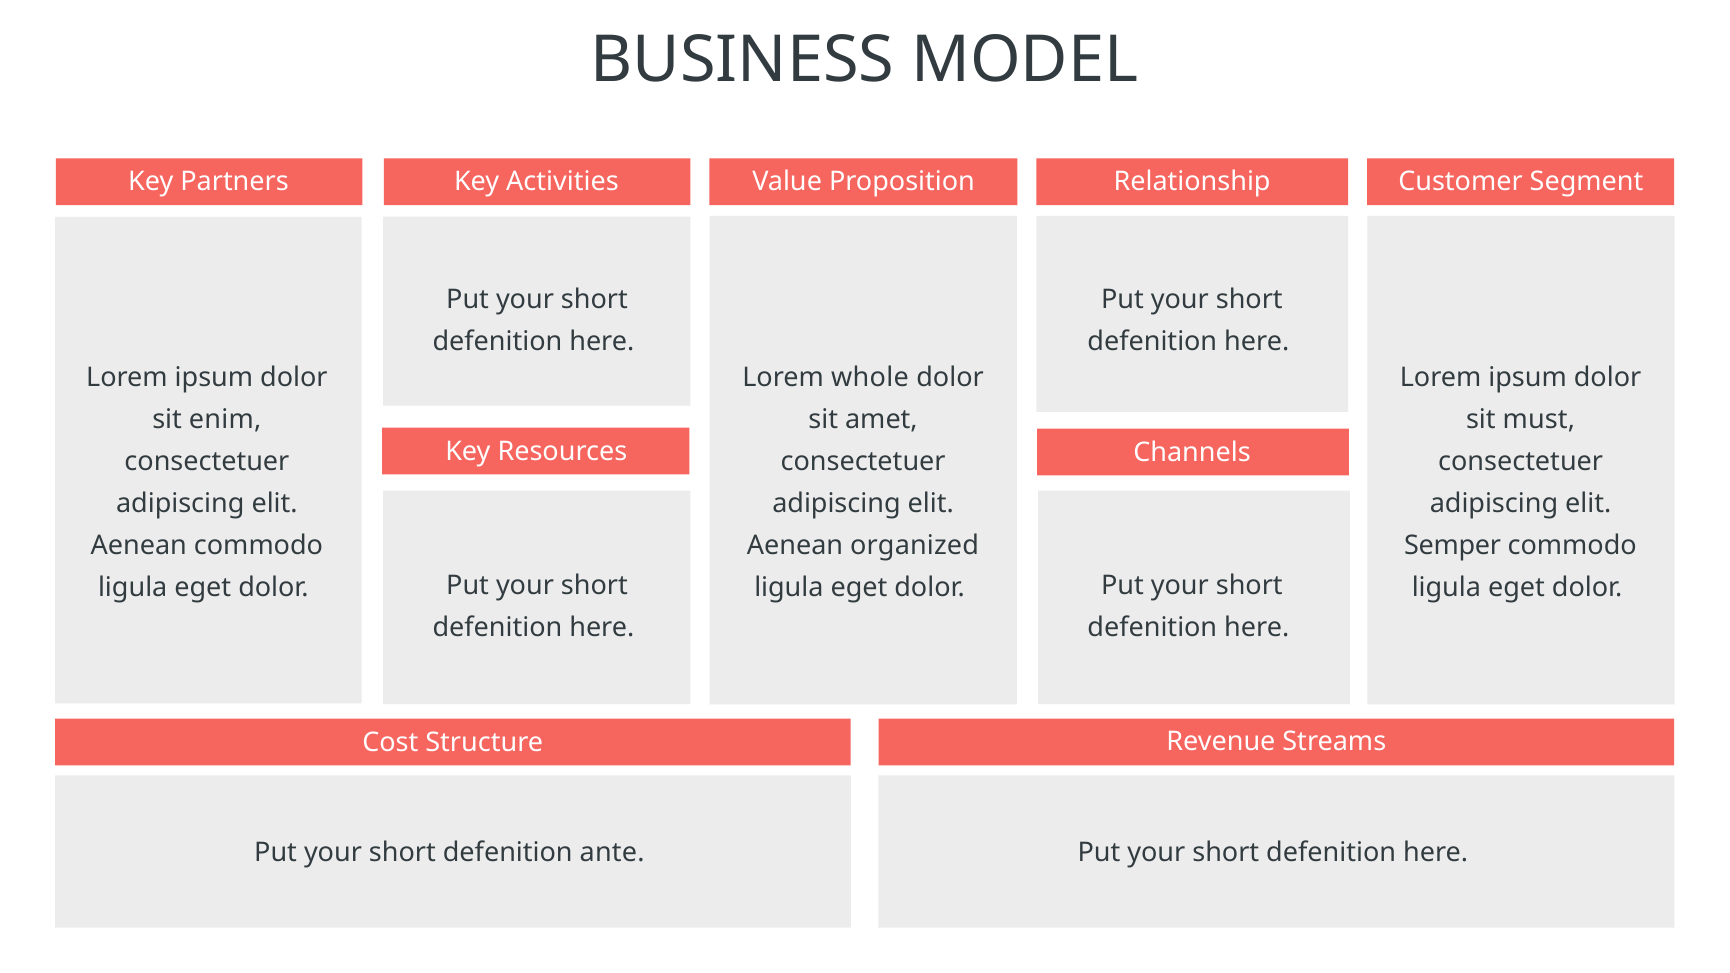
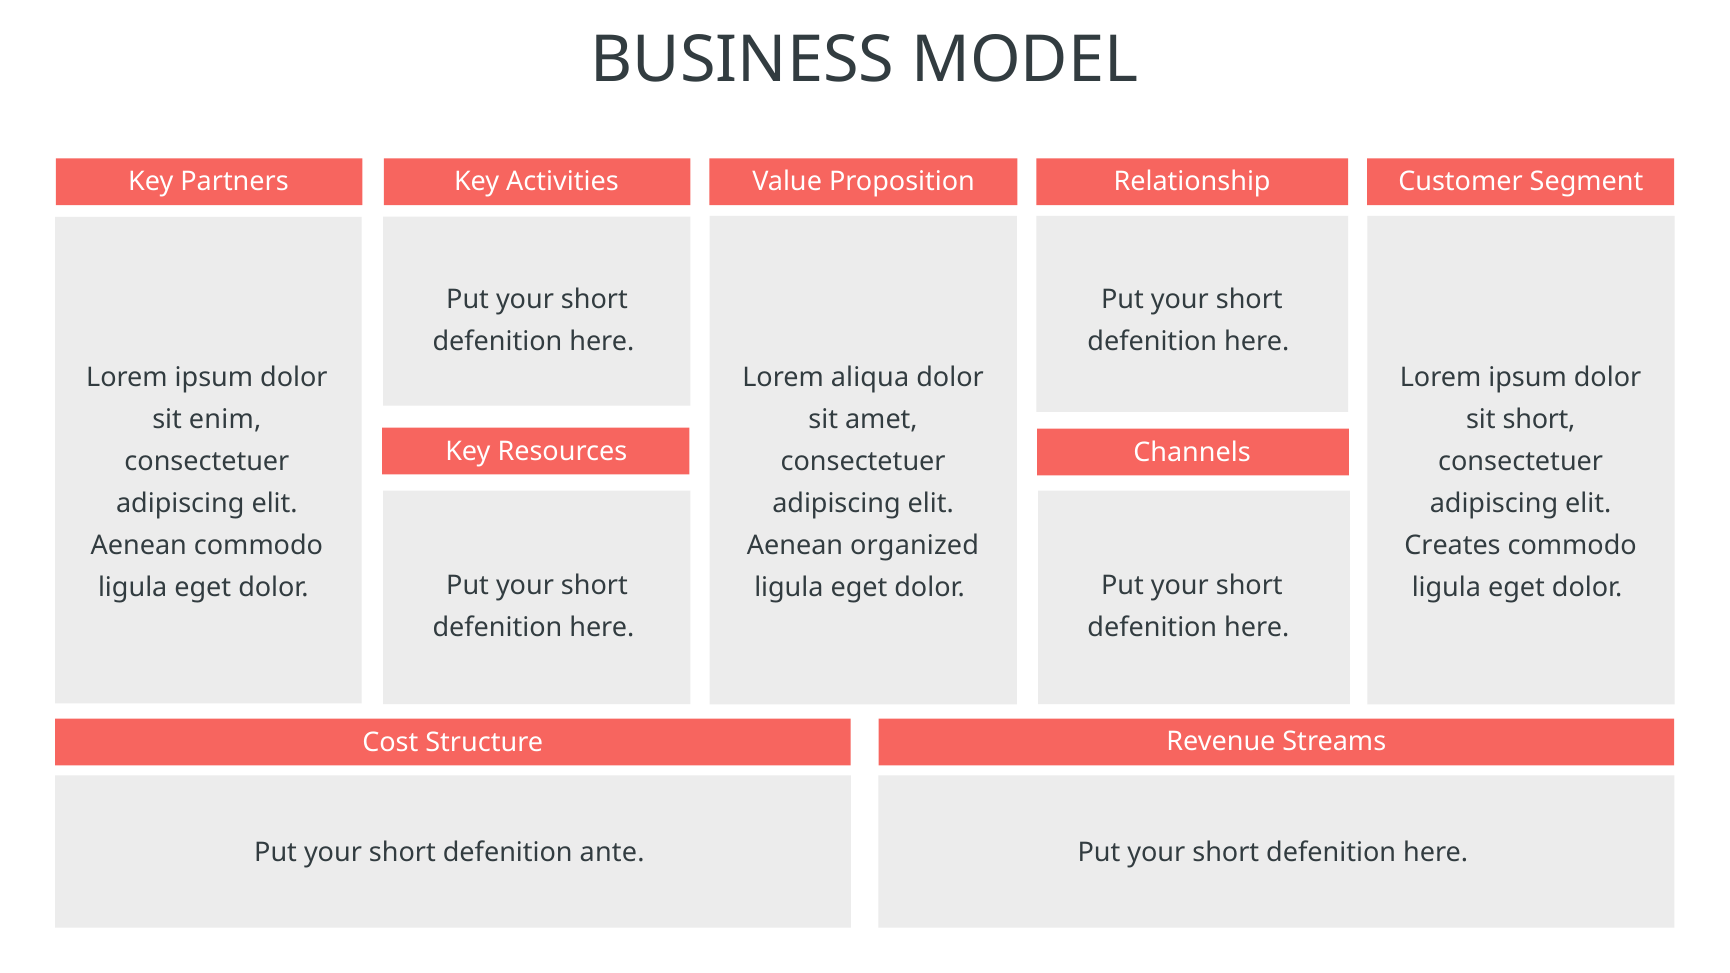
whole: whole -> aliqua (870, 377)
sit must: must -> short (1539, 419)
Semper: Semper -> Creates (1453, 546)
